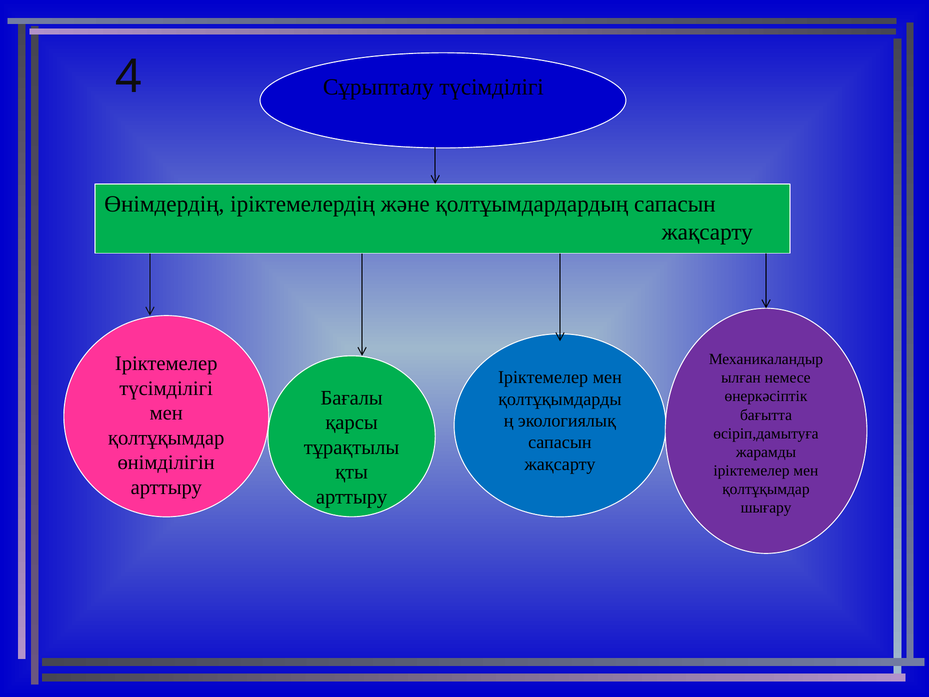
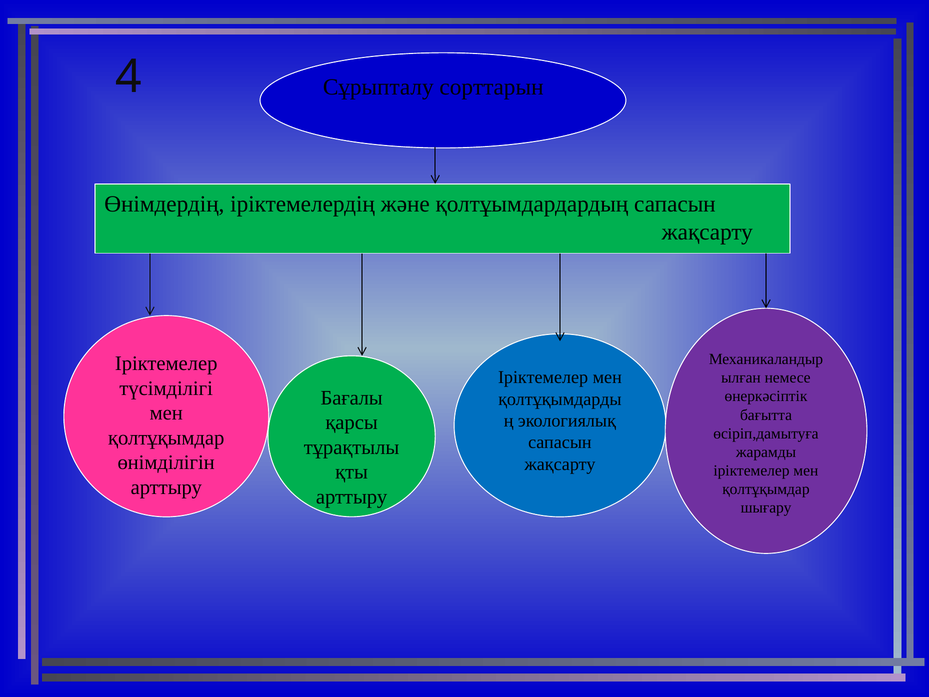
Сұрыпталу түсімділігі: түсімділігі -> сорттарын (492, 87)
